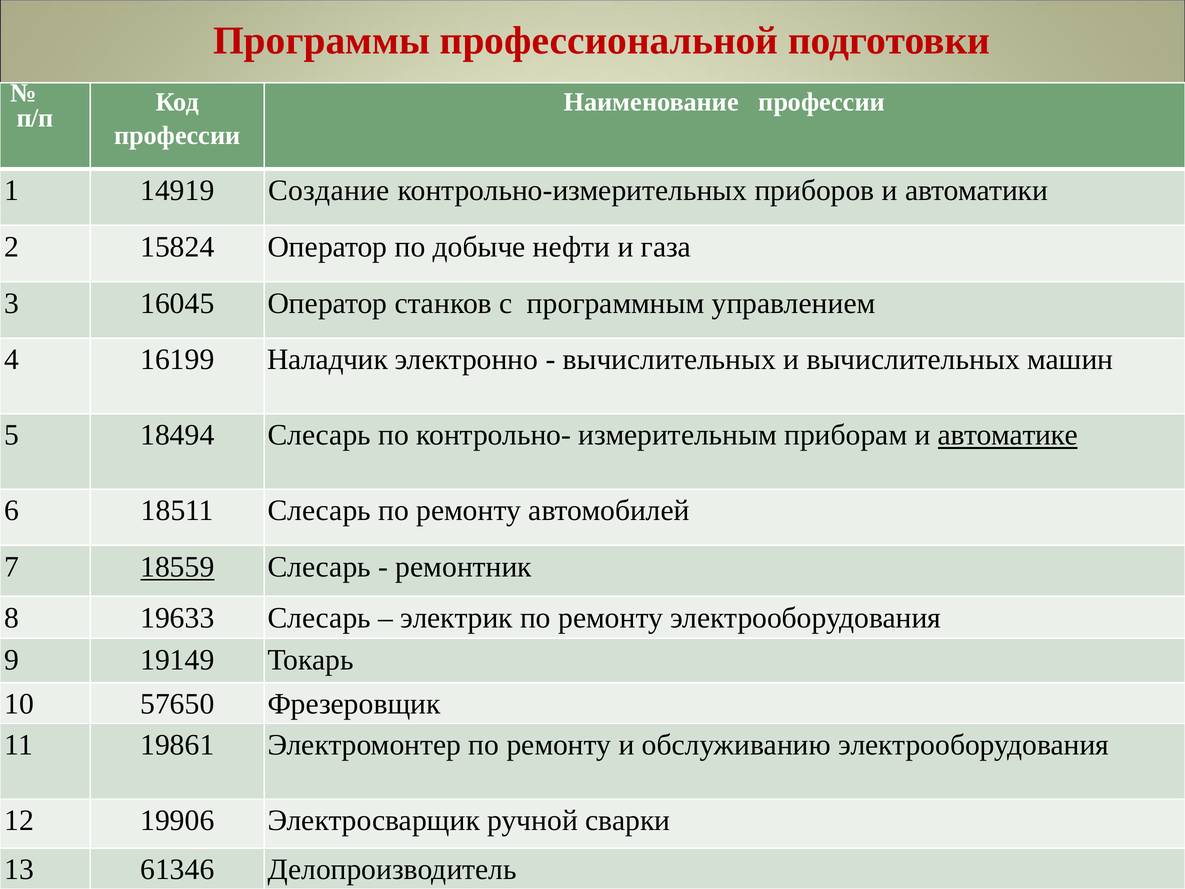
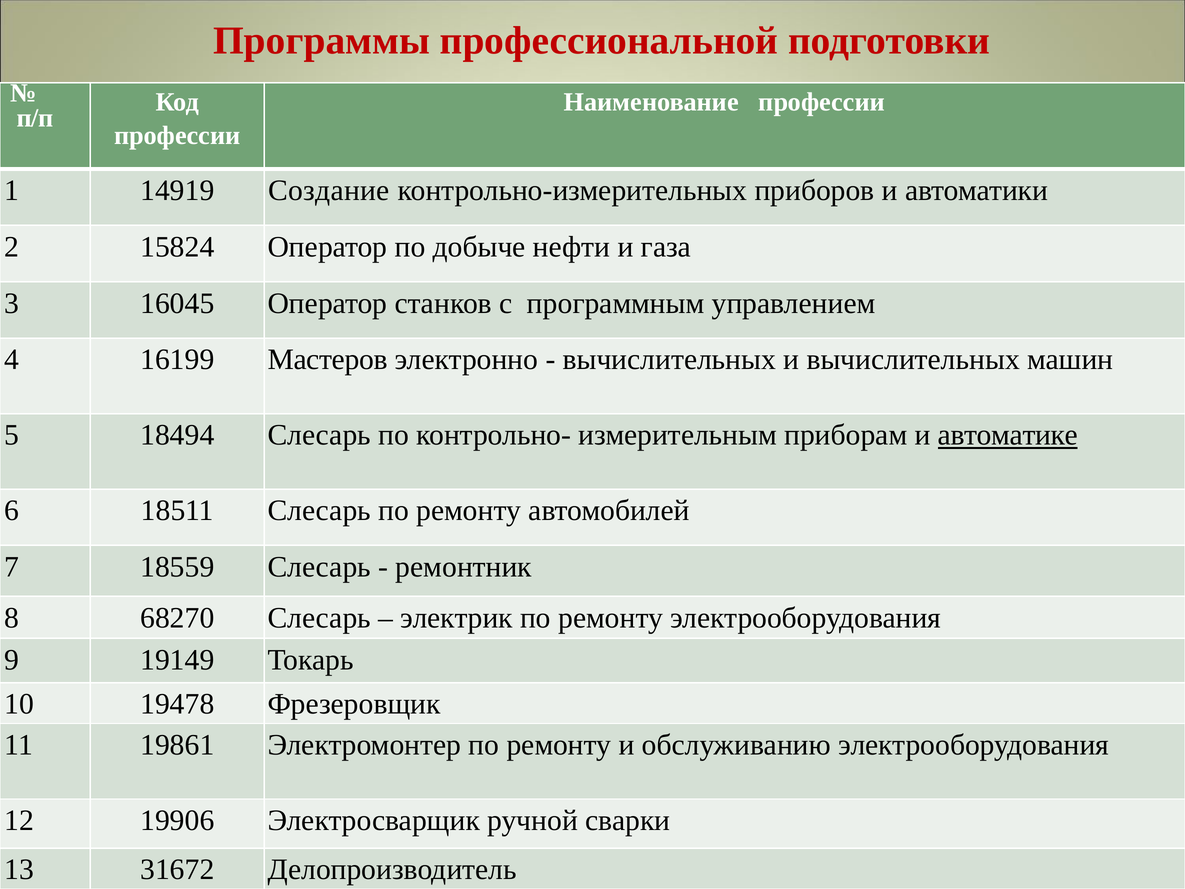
Наладчик: Наладчик -> Мастеров (328, 360)
18559 underline: present -> none (177, 567)
19633: 19633 -> 68270 (177, 618)
57650: 57650 -> 19478 (177, 704)
61346: 61346 -> 31672 (177, 869)
